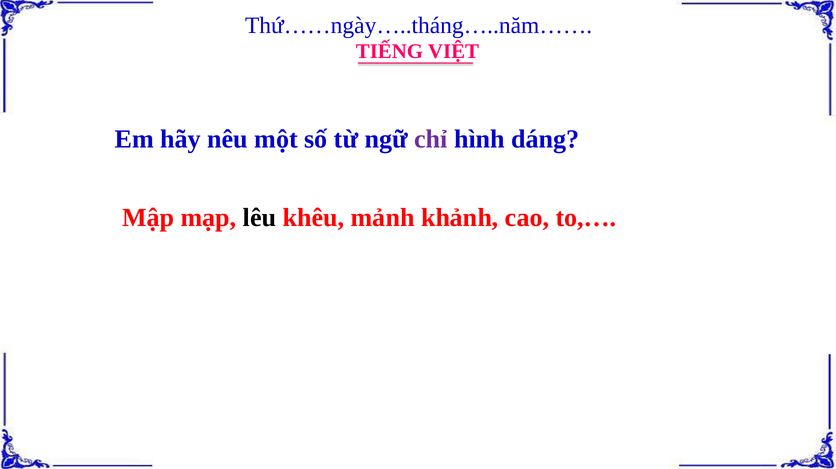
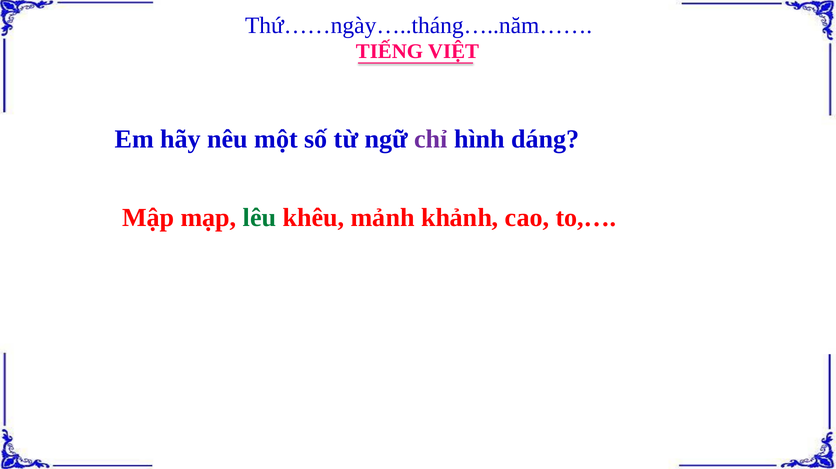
lêu colour: black -> green (260, 218)
